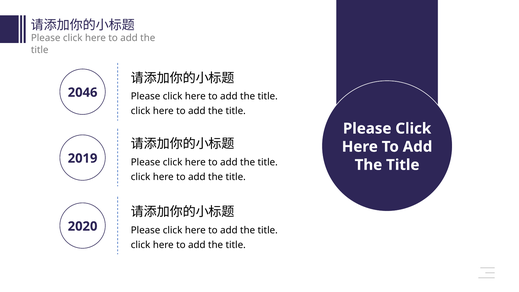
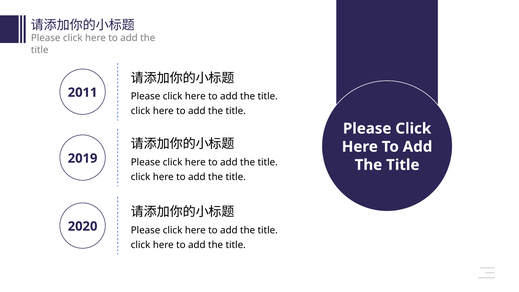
2046: 2046 -> 2011 (83, 92)
